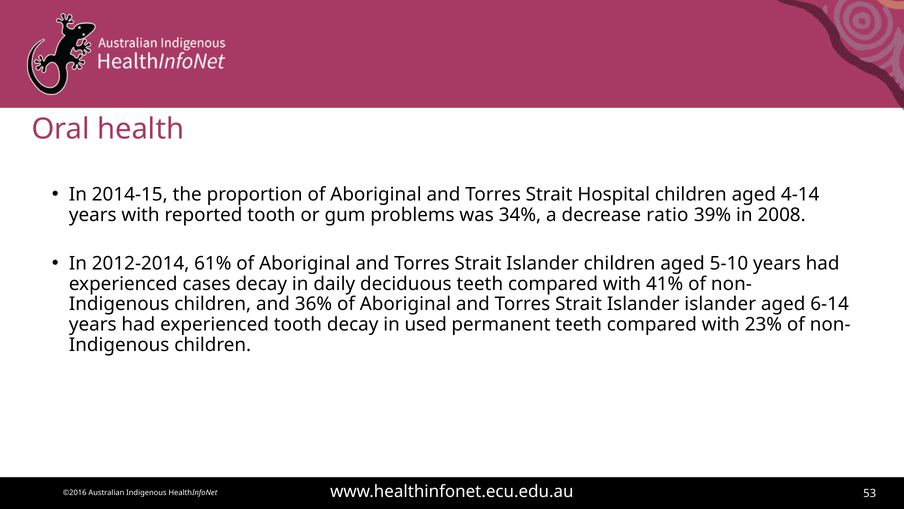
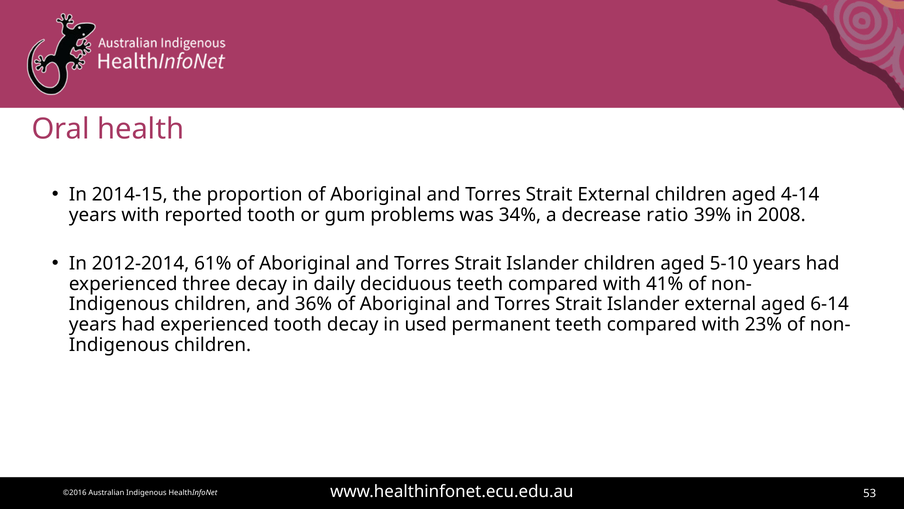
Strait Hospital: Hospital -> External (614, 194)
cases: cases -> three (207, 284)
Islander islander: islander -> external (720, 304)
